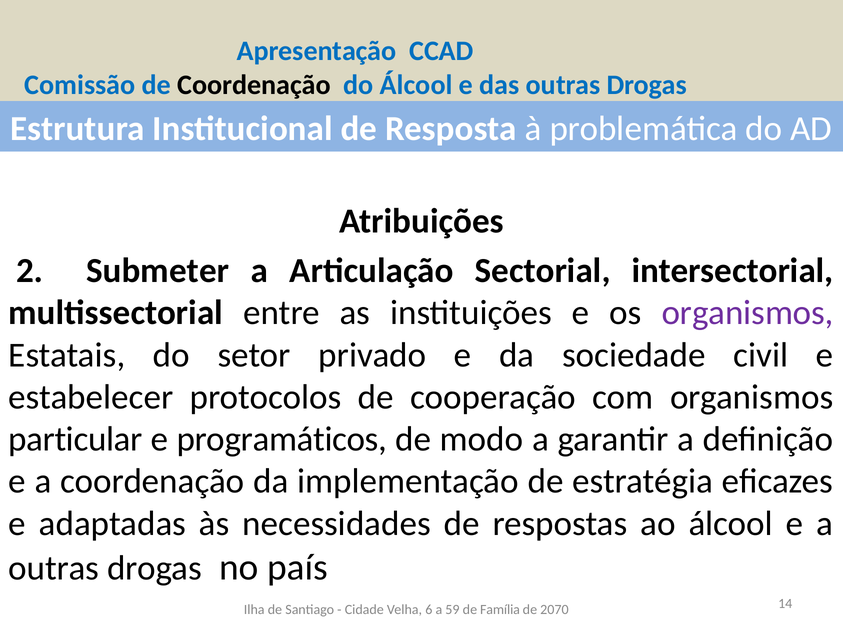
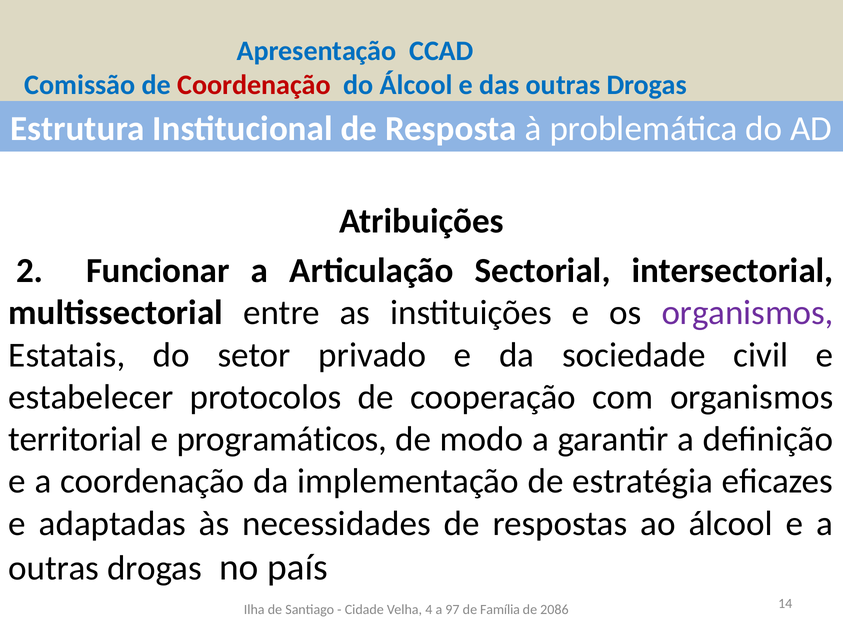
Coordenação colour: black -> red (254, 85)
Submeter: Submeter -> Funcionar (158, 271)
particular: particular -> territorial (75, 439)
6: 6 -> 4 (429, 610)
59: 59 -> 97 (452, 610)
2070: 2070 -> 2086 (554, 610)
